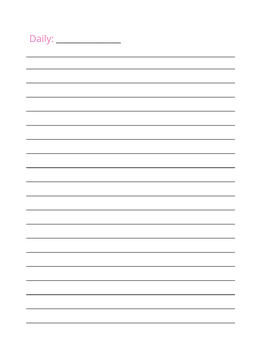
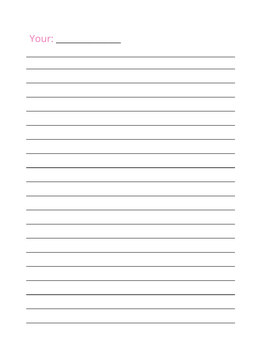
Daily: Daily -> Your (42, 39)
